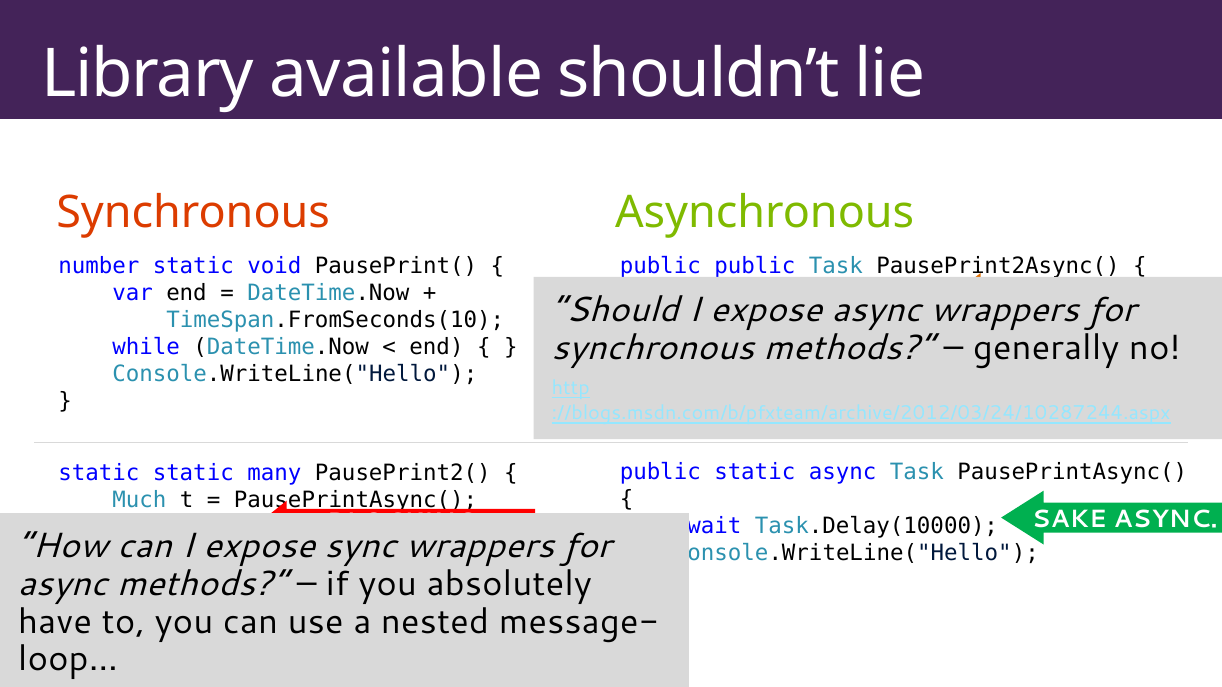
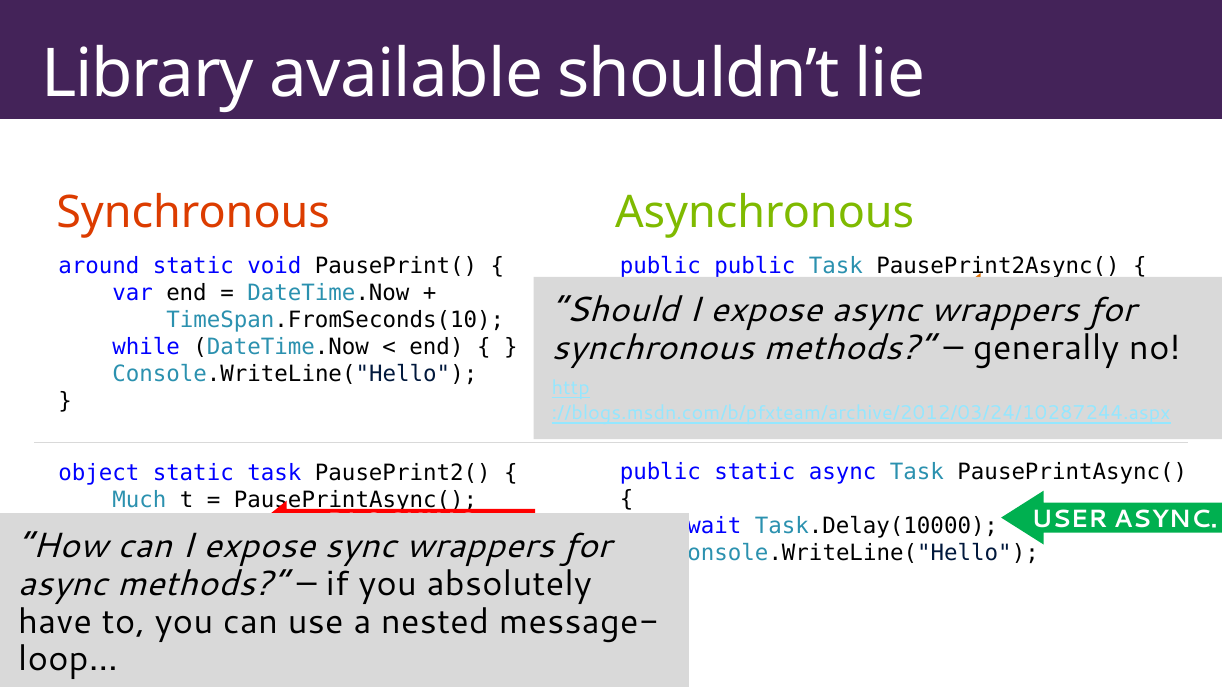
number: number -> around (99, 266)
static: static -> object (99, 473)
many: many -> task (274, 473)
SAKE: SAKE -> USER (1070, 520)
